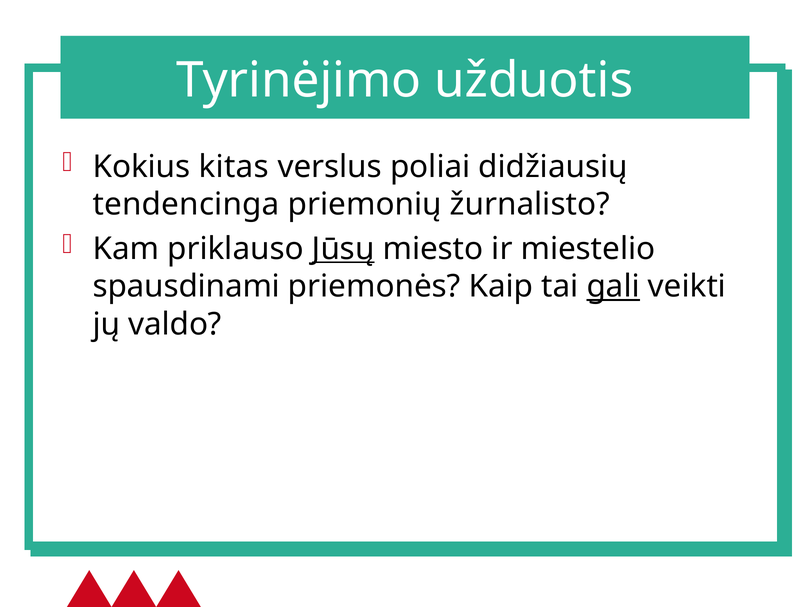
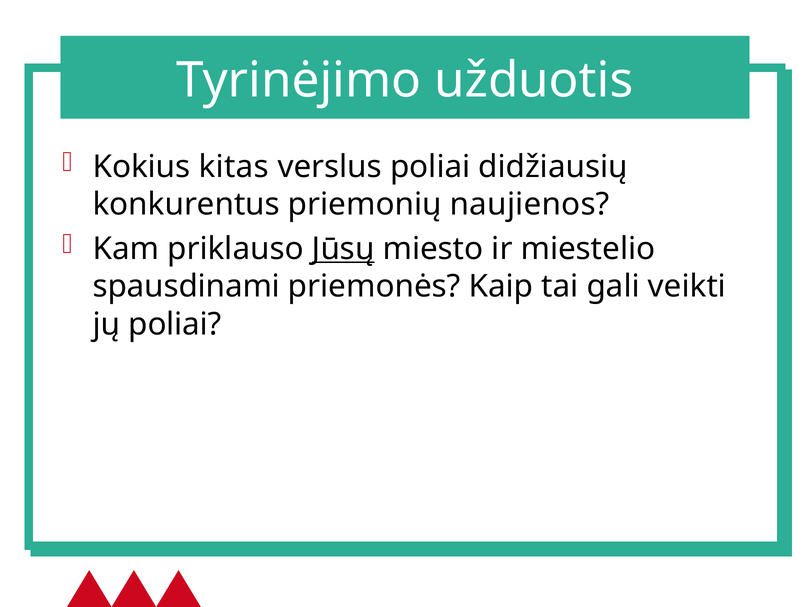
tendencinga: tendencinga -> konkurentus (186, 205)
žurnalisto: žurnalisto -> naujienos (530, 205)
gali underline: present -> none (613, 287)
jų valdo: valdo -> poliai (175, 325)
